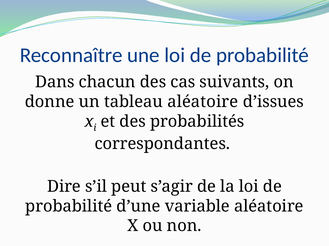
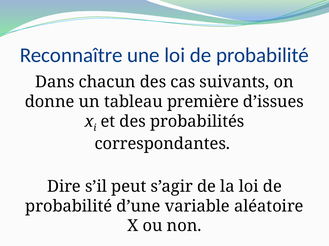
tableau aléatoire: aléatoire -> première (203, 102)
